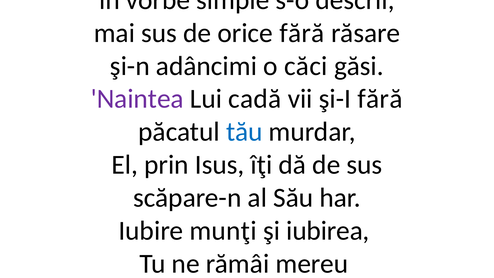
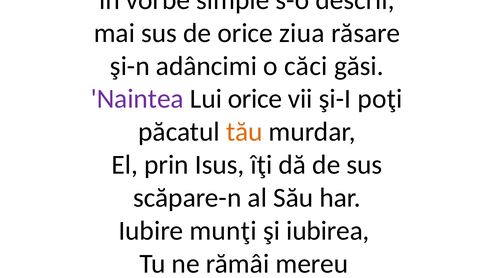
orice fără: fără -> ziua (302, 33)
Lui cadă: cadă -> orice (255, 99)
şi-I fără: fără -> poţi (380, 99)
tău colour: blue -> orange (244, 132)
